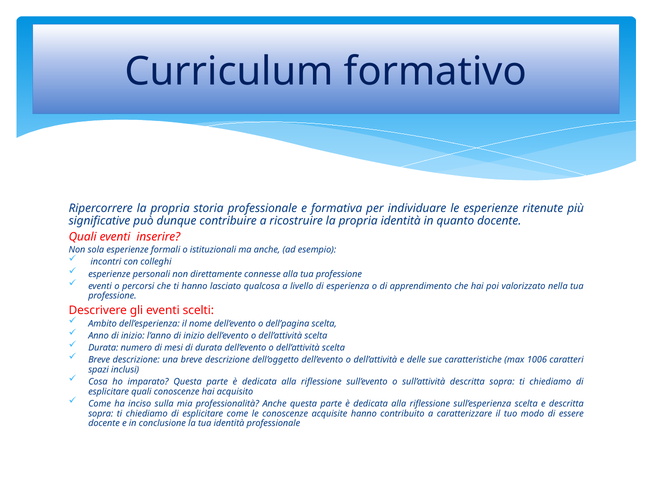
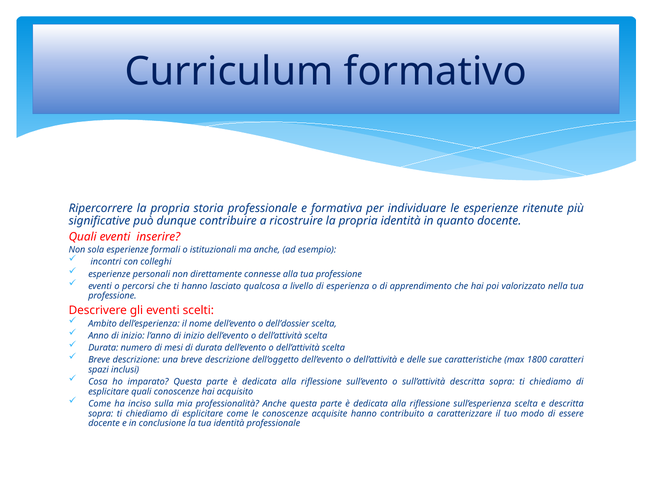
dell’pagina: dell’pagina -> dell’dossier (287, 324)
1006: 1006 -> 1800 (537, 360)
